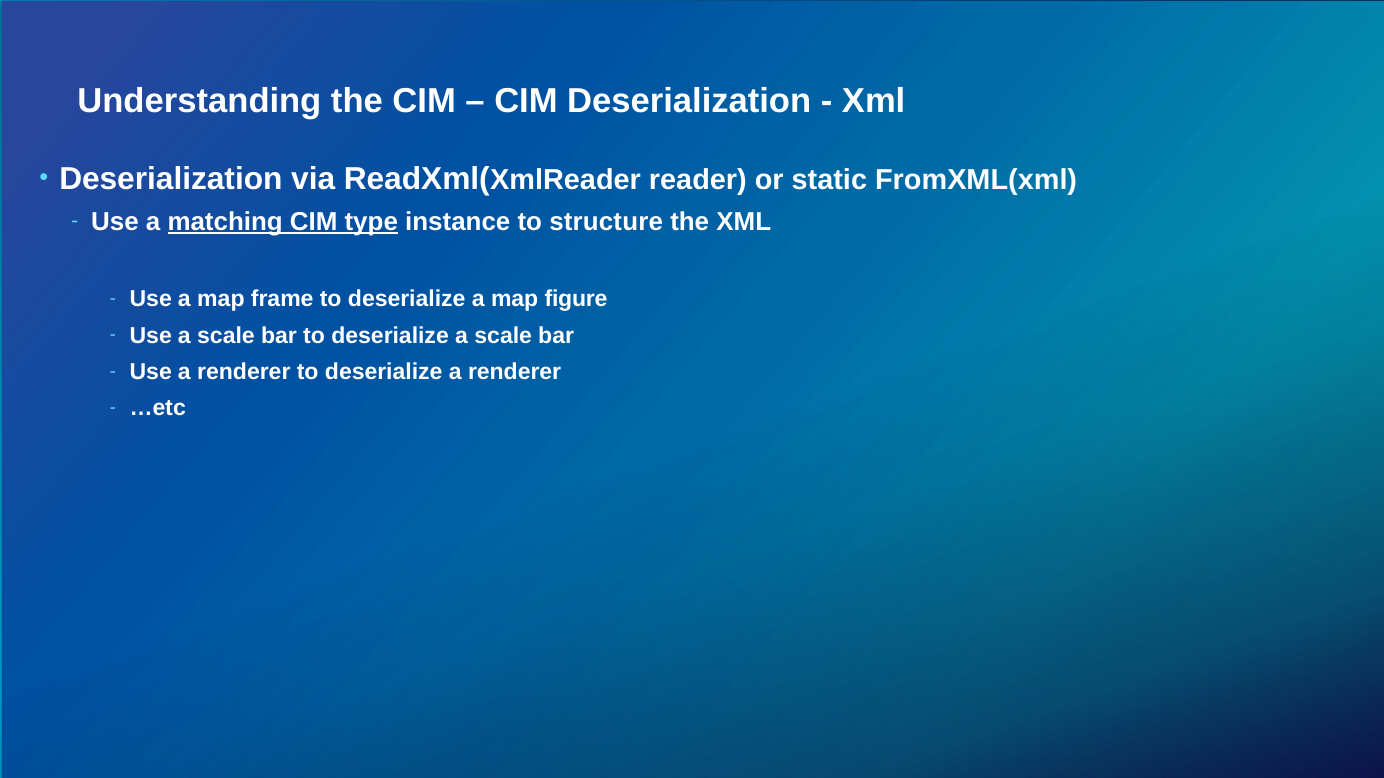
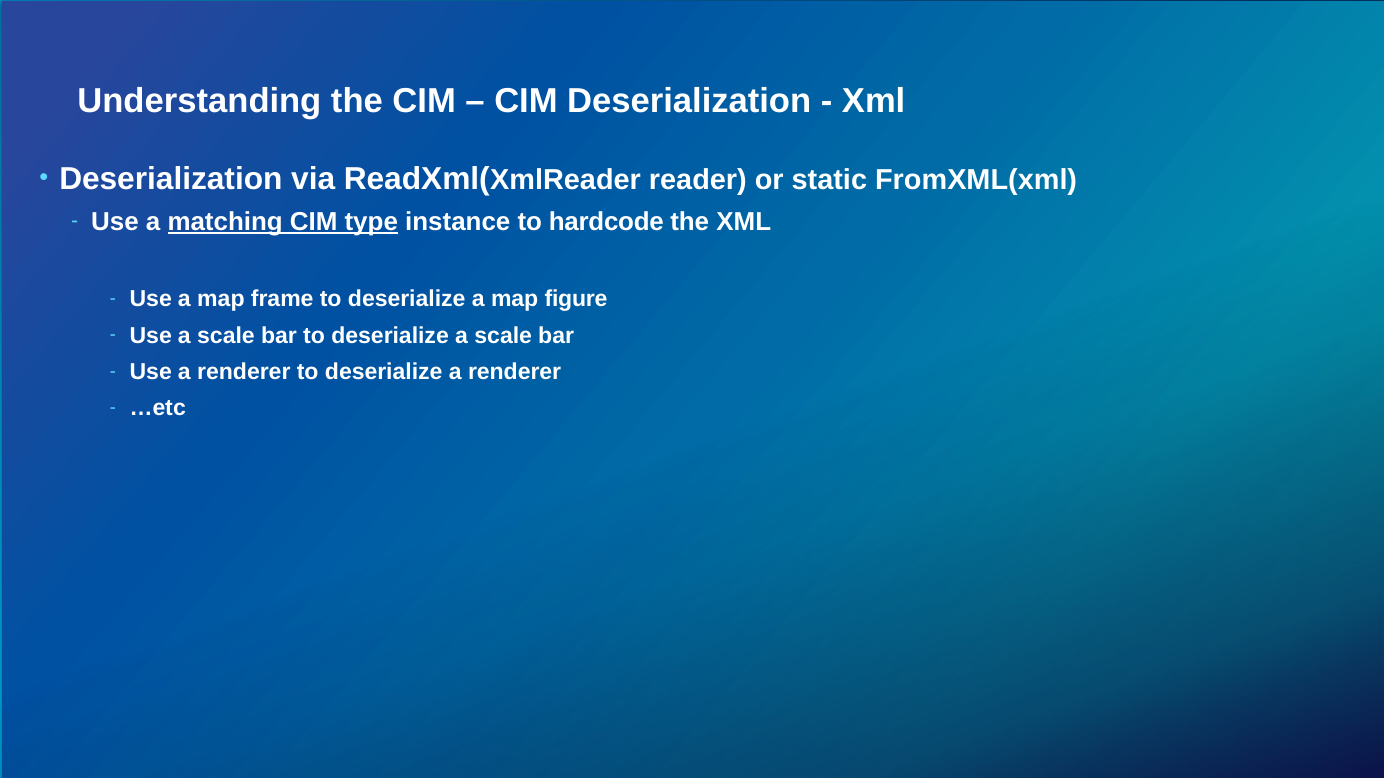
structure: structure -> hardcode (606, 222)
